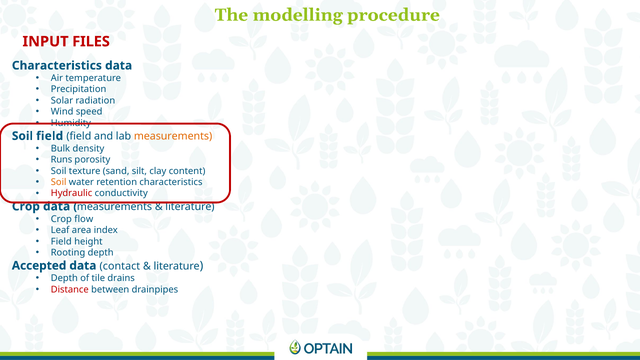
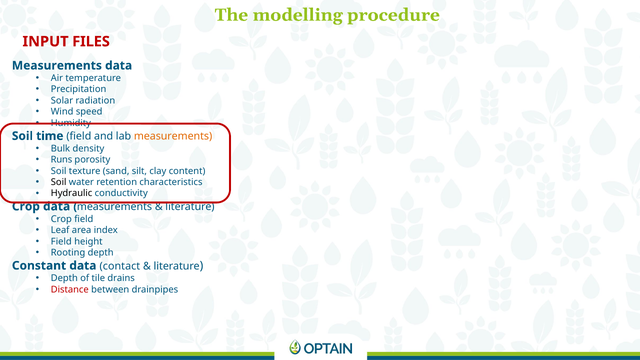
Characteristics: Characteristics -> Measurements (57, 66)
Soil field: field -> time (50, 136)
Soil colour: orange -> black (59, 182)
Hydraulic colour: red -> black (72, 193)
Crop flow: flow -> field (84, 219)
Accepted: Accepted -> Constant (39, 266)
